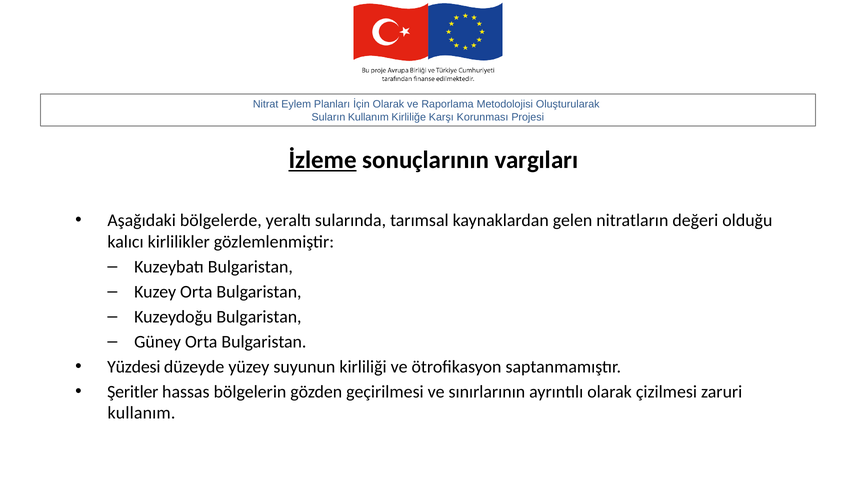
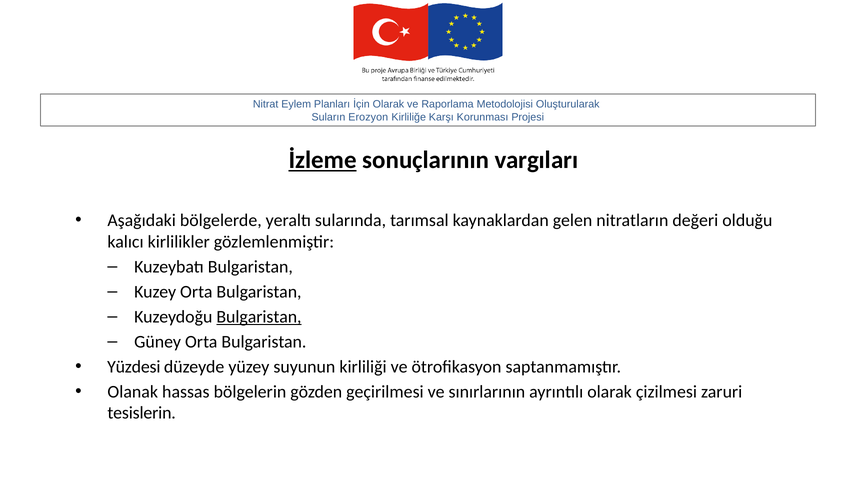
Kullanım: Kullanım -> Erozyon (368, 117)
Bulgaristan underline: none -> present (259, 317)
Şeritler: Şeritler -> Olanak (133, 392)
kullanım: kullanım -> tesislerin (142, 413)
